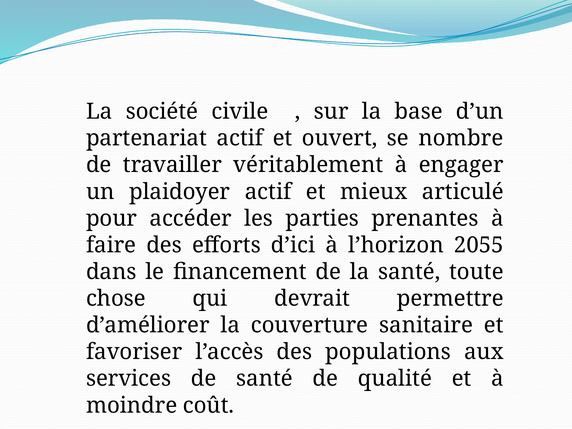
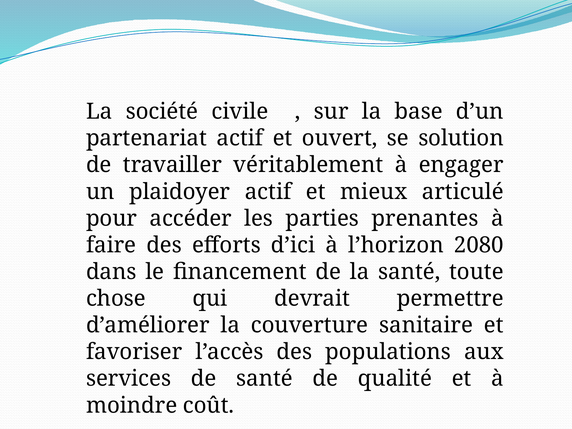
nombre: nombre -> solution (461, 138)
2055: 2055 -> 2080 (479, 245)
